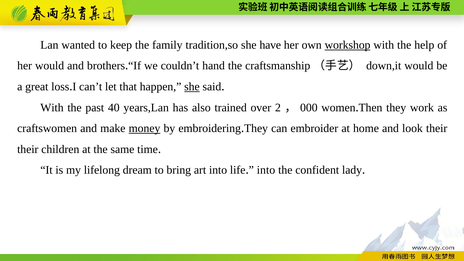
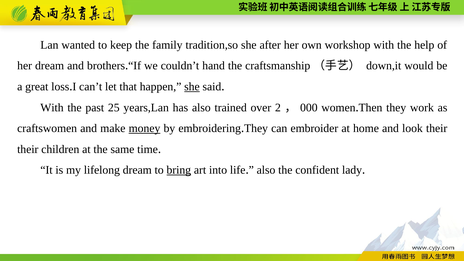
have: have -> after (270, 45)
workshop underline: present -> none (348, 45)
her would: would -> dream (50, 66)
40: 40 -> 25 (114, 108)
bring underline: none -> present (179, 170)
into: into -> also (266, 170)
